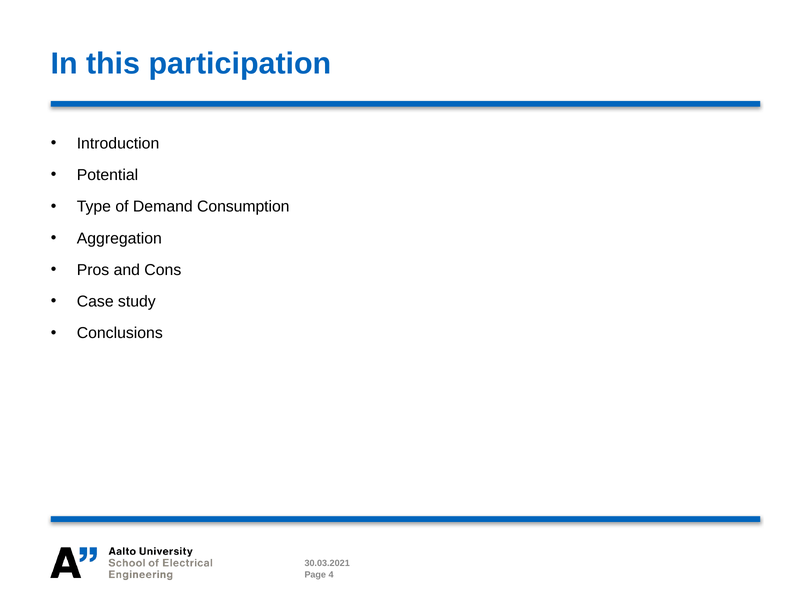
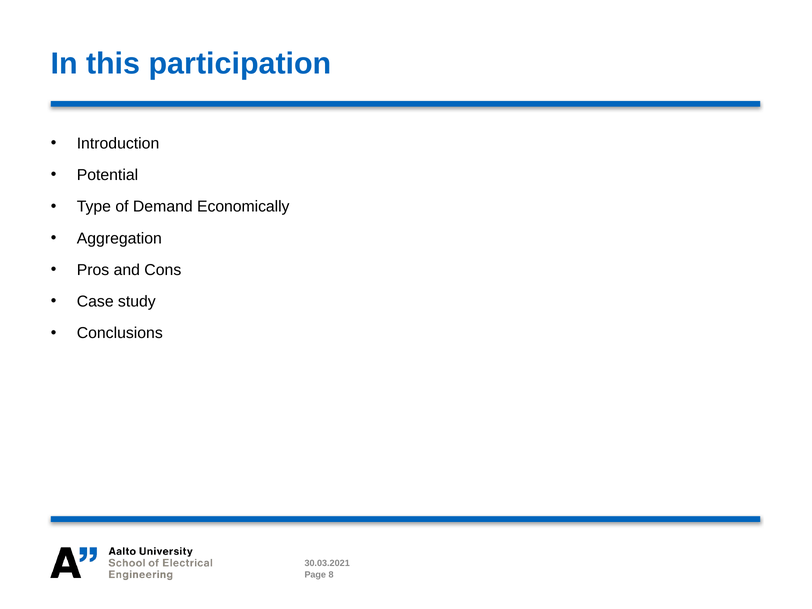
Consumption: Consumption -> Economically (243, 207)
4: 4 -> 8 (331, 575)
